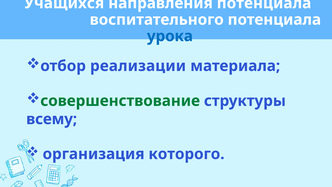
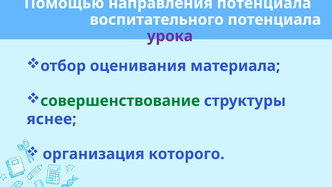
Учащихся: Учащихся -> Помощью (64, 3)
урока colour: blue -> purple (170, 36)
реализации: реализации -> оценивания (138, 66)
всему: всему -> яснее (51, 119)
